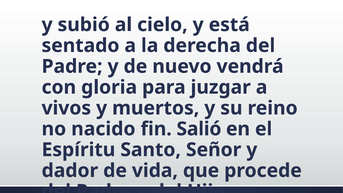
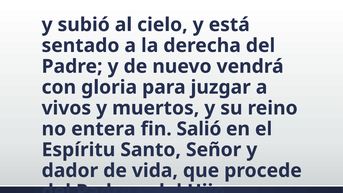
nacido: nacido -> entera (103, 129)
